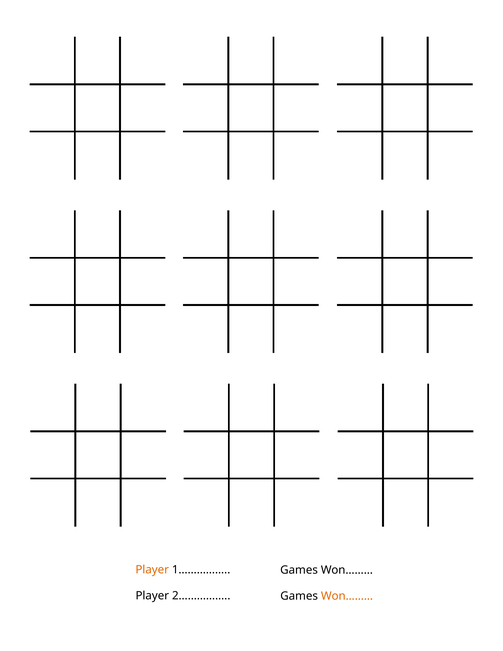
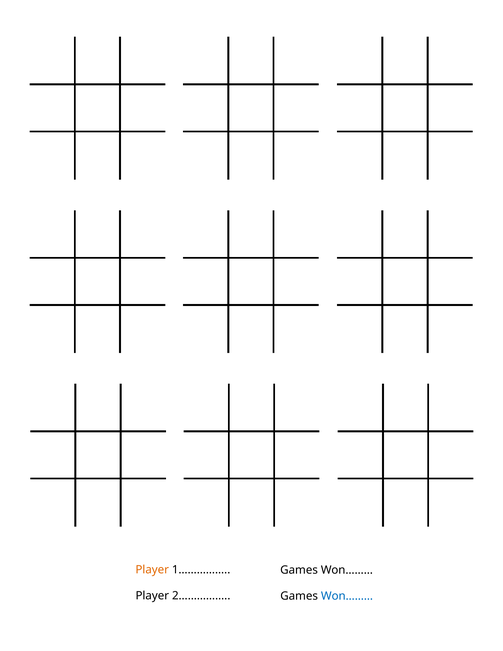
Won……… colour: orange -> blue (347, 596)
